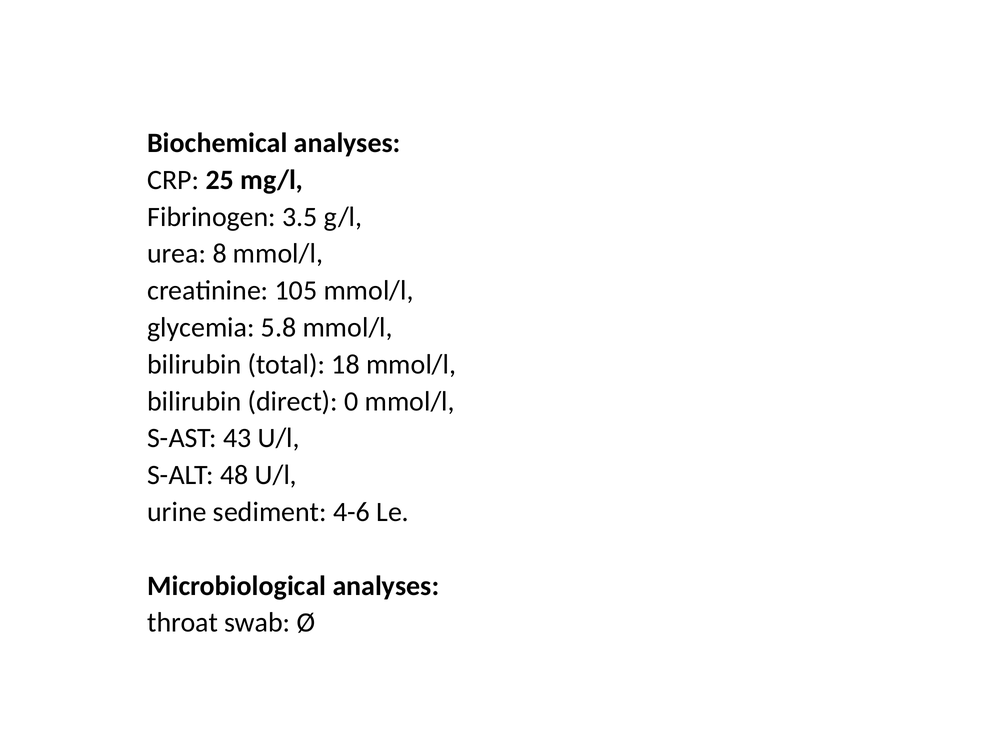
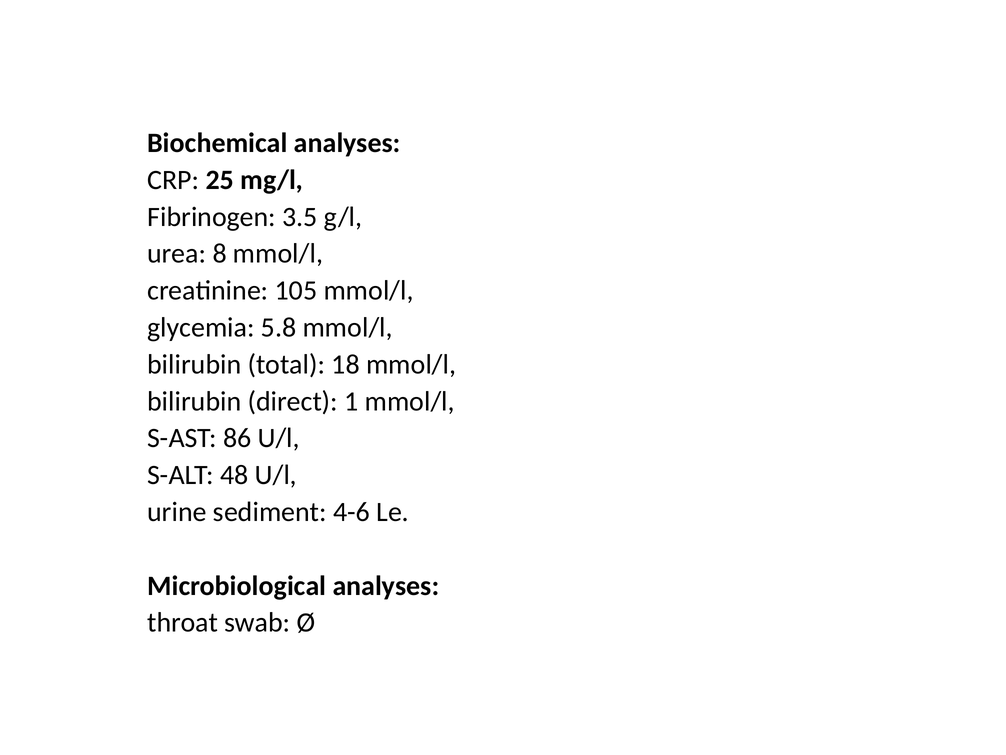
0: 0 -> 1 (351, 401)
43: 43 -> 86 (237, 438)
